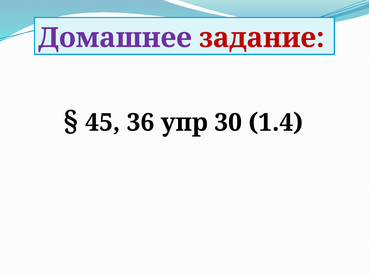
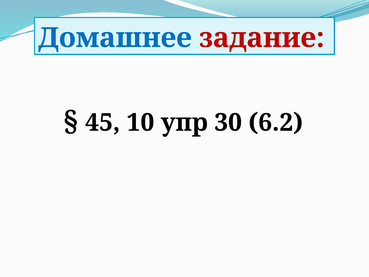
Домашнее colour: purple -> blue (115, 38)
36: 36 -> 10 (140, 122)
1.4: 1.4 -> 6.2 (276, 122)
